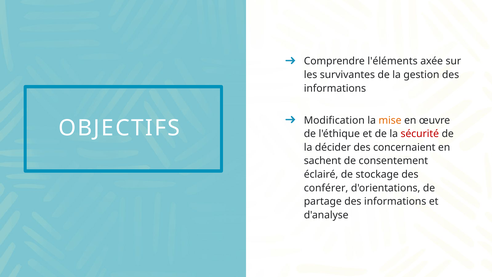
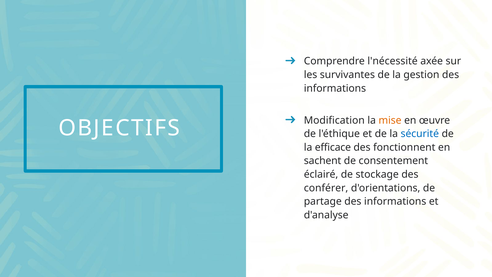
l'éléments: l'éléments -> l'nécessité (393, 61)
sécurité colour: red -> blue (420, 134)
décider: décider -> efficace (333, 147)
concernaient: concernaient -> fonctionnent (404, 147)
